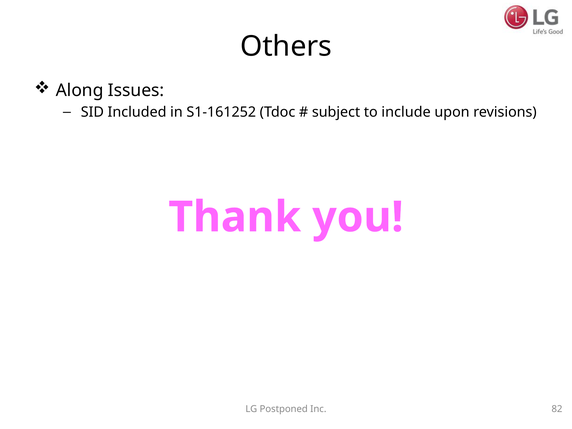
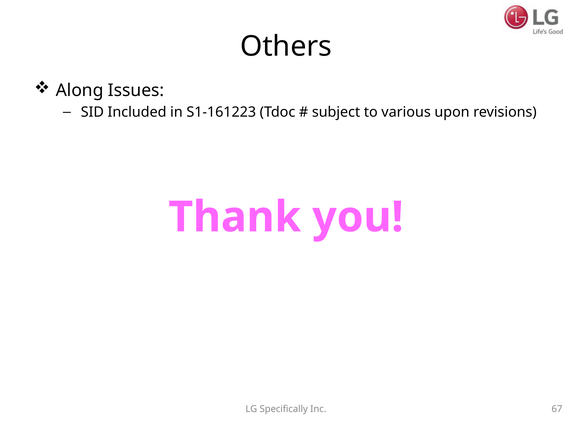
S1-161252: S1-161252 -> S1-161223 (221, 112)
include: include -> various (406, 112)
Postponed: Postponed -> Specifically (284, 409)
82: 82 -> 67 (557, 409)
